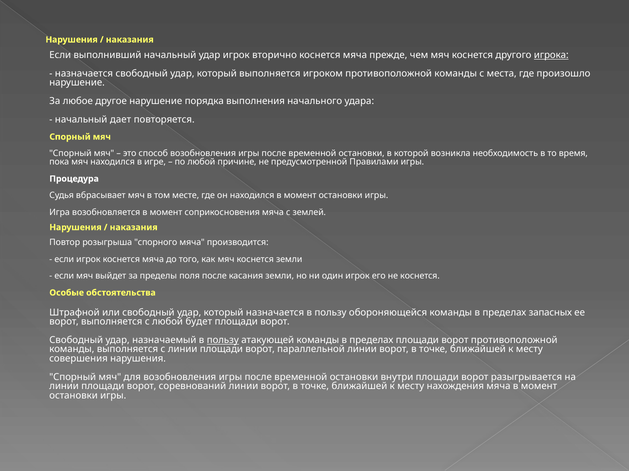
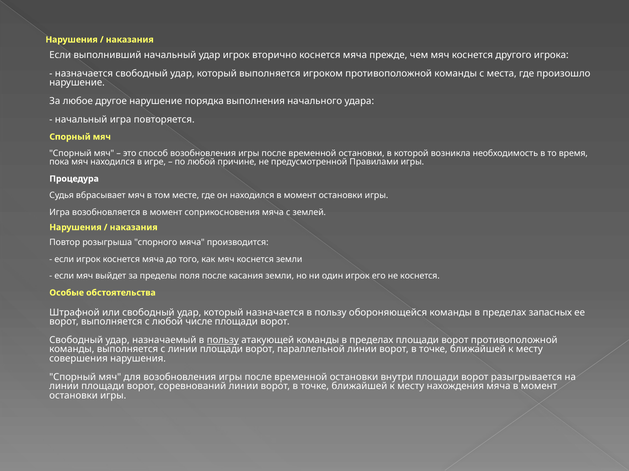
игрока underline: present -> none (551, 55)
начальный дает: дает -> игра (121, 120)
будет: будет -> числе (199, 322)
